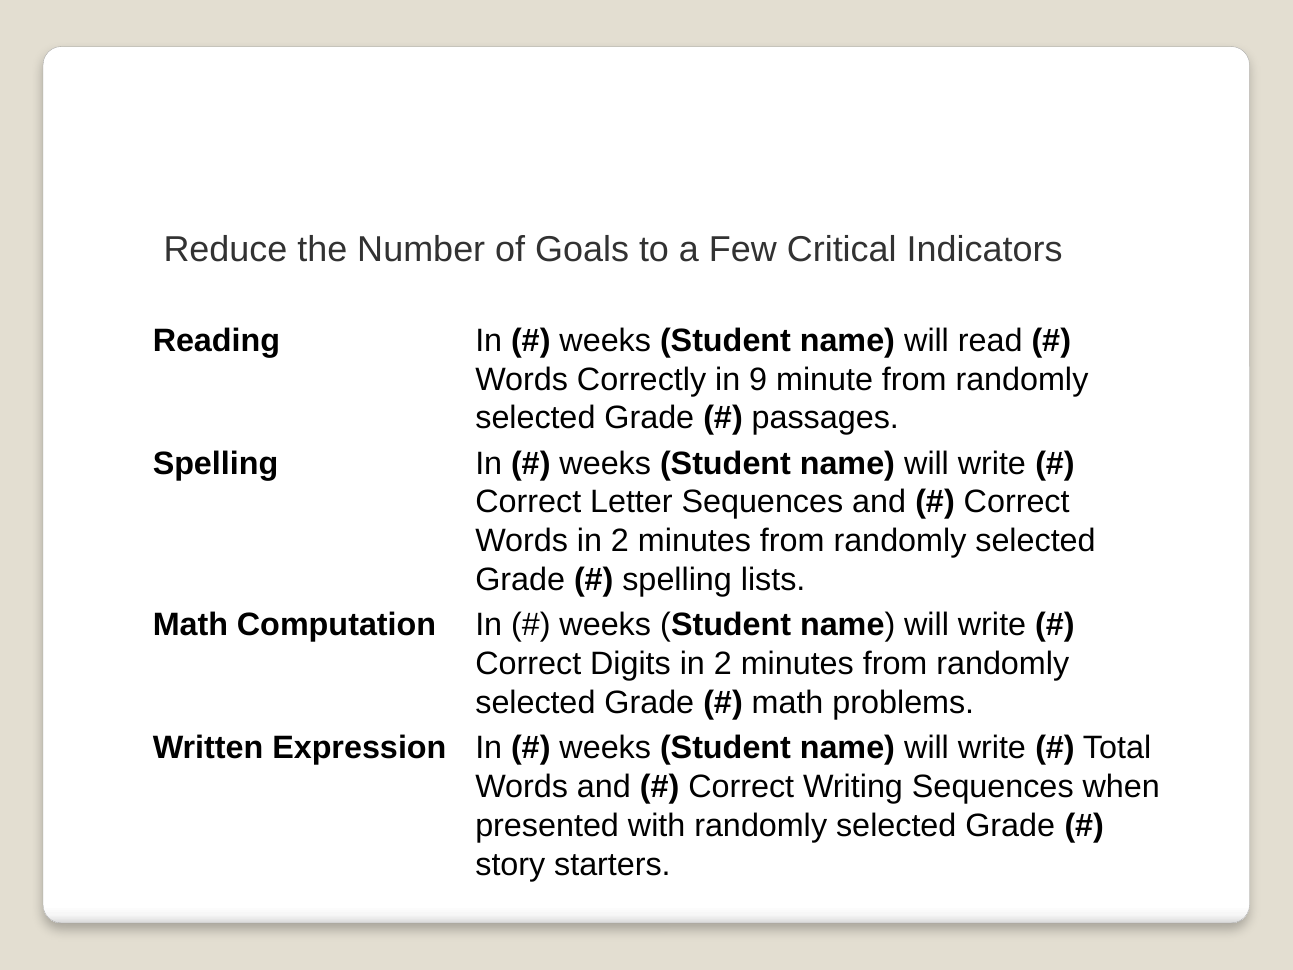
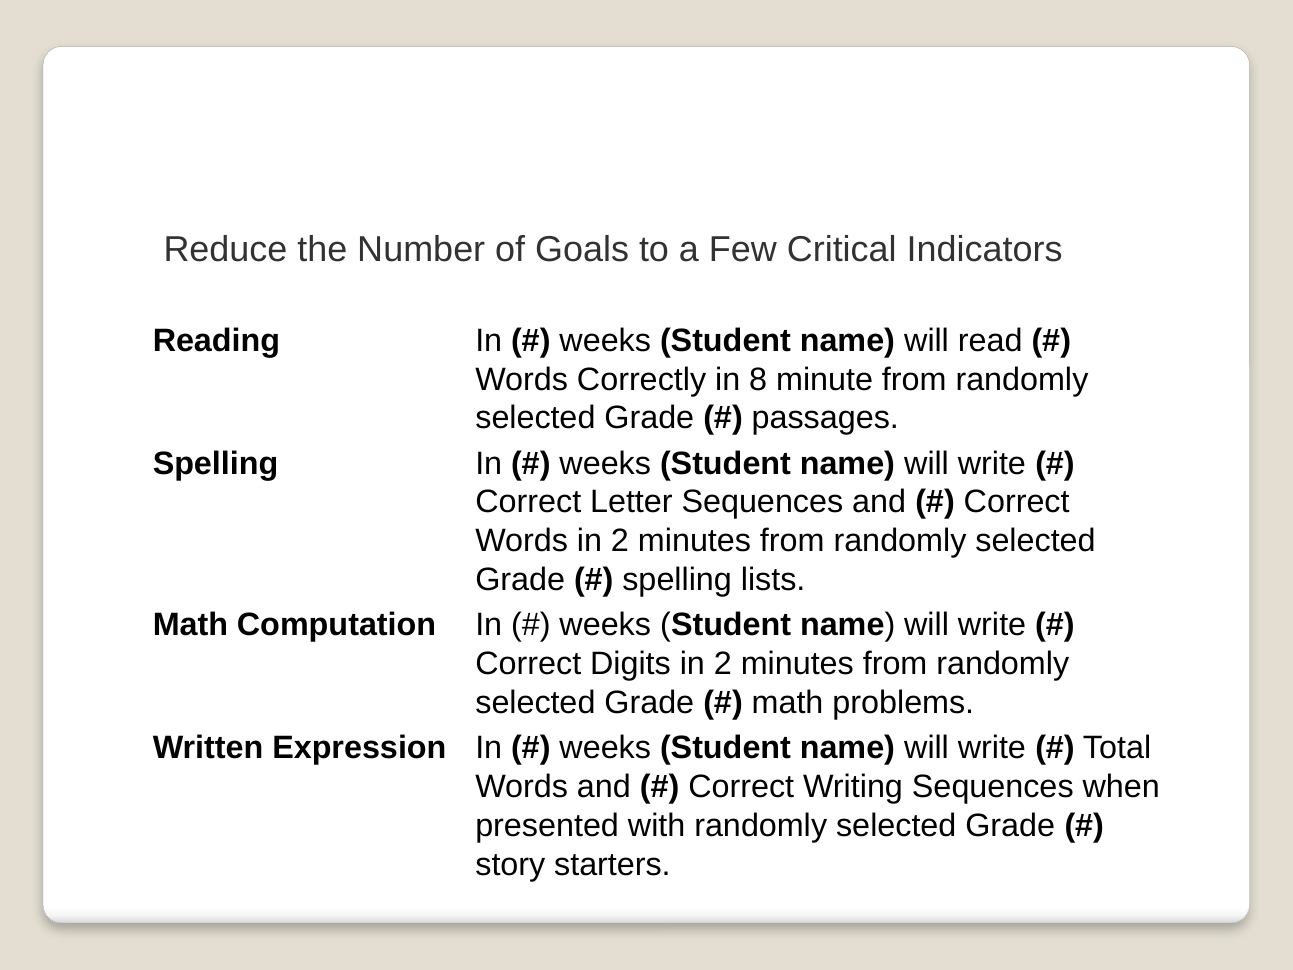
9: 9 -> 8 (758, 379)
